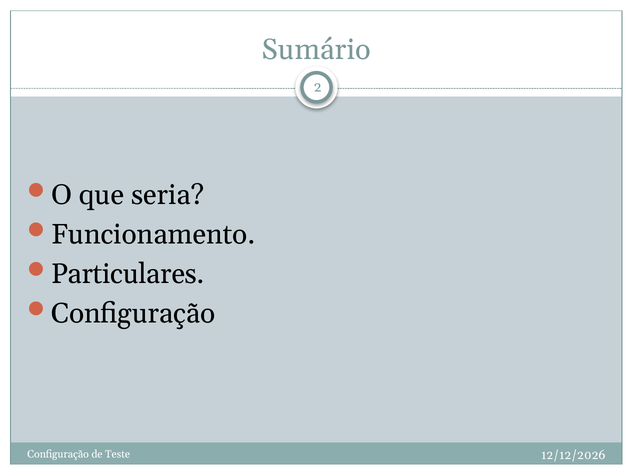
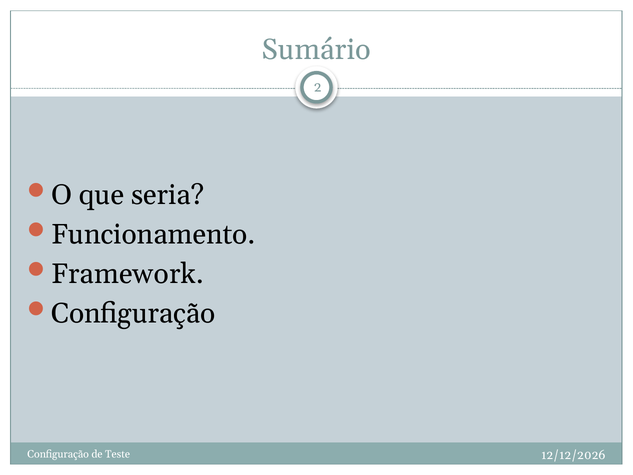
Particulares: Particulares -> Framework (127, 274)
